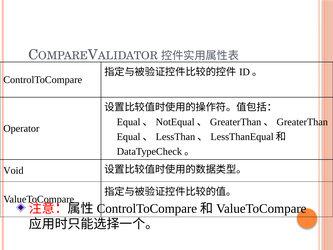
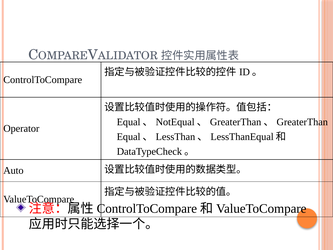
Void: Void -> Auto (13, 170)
